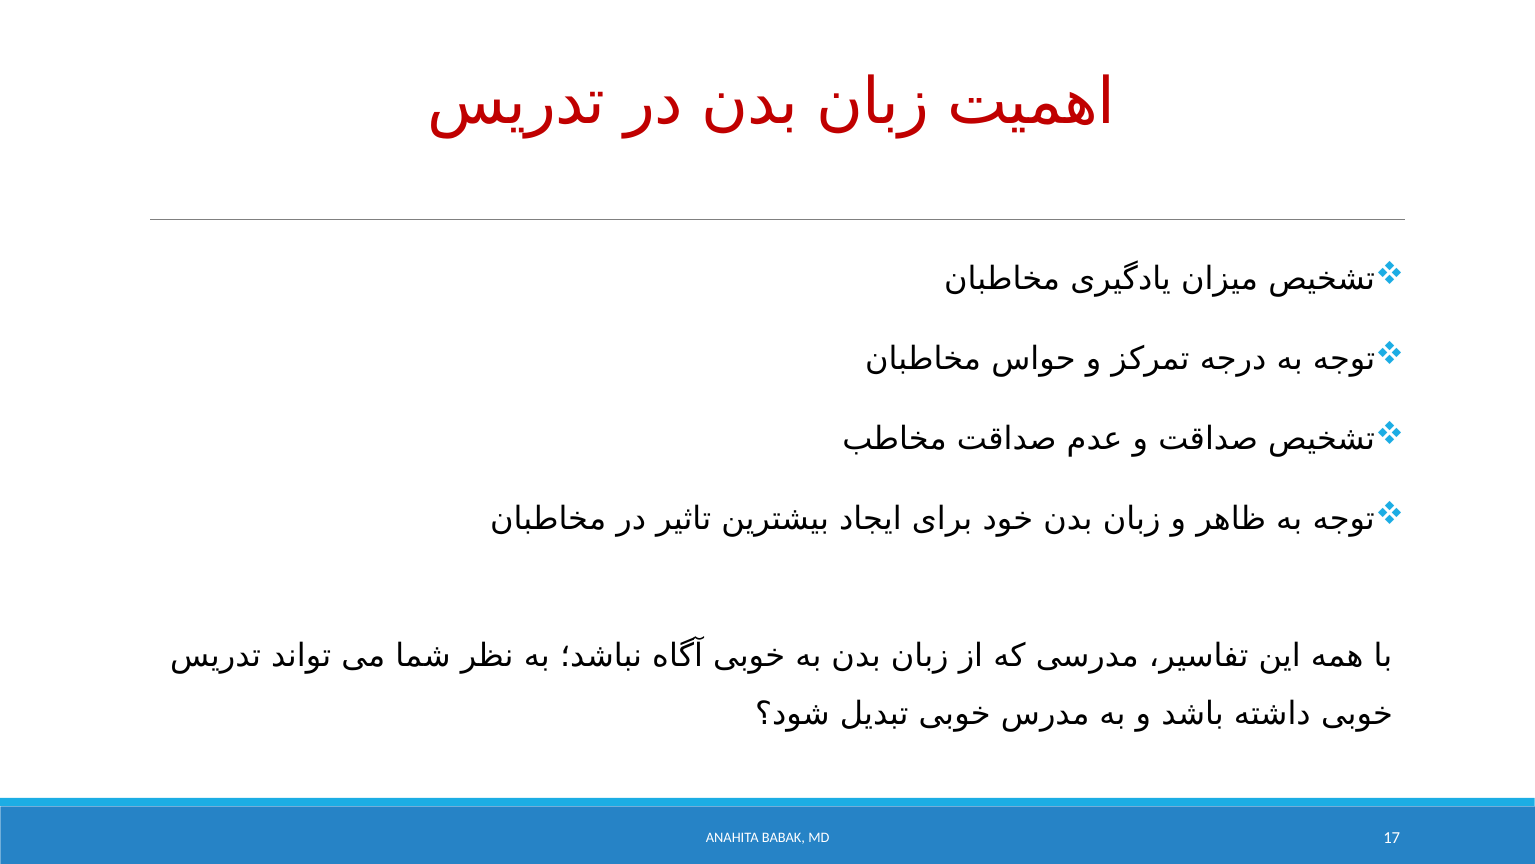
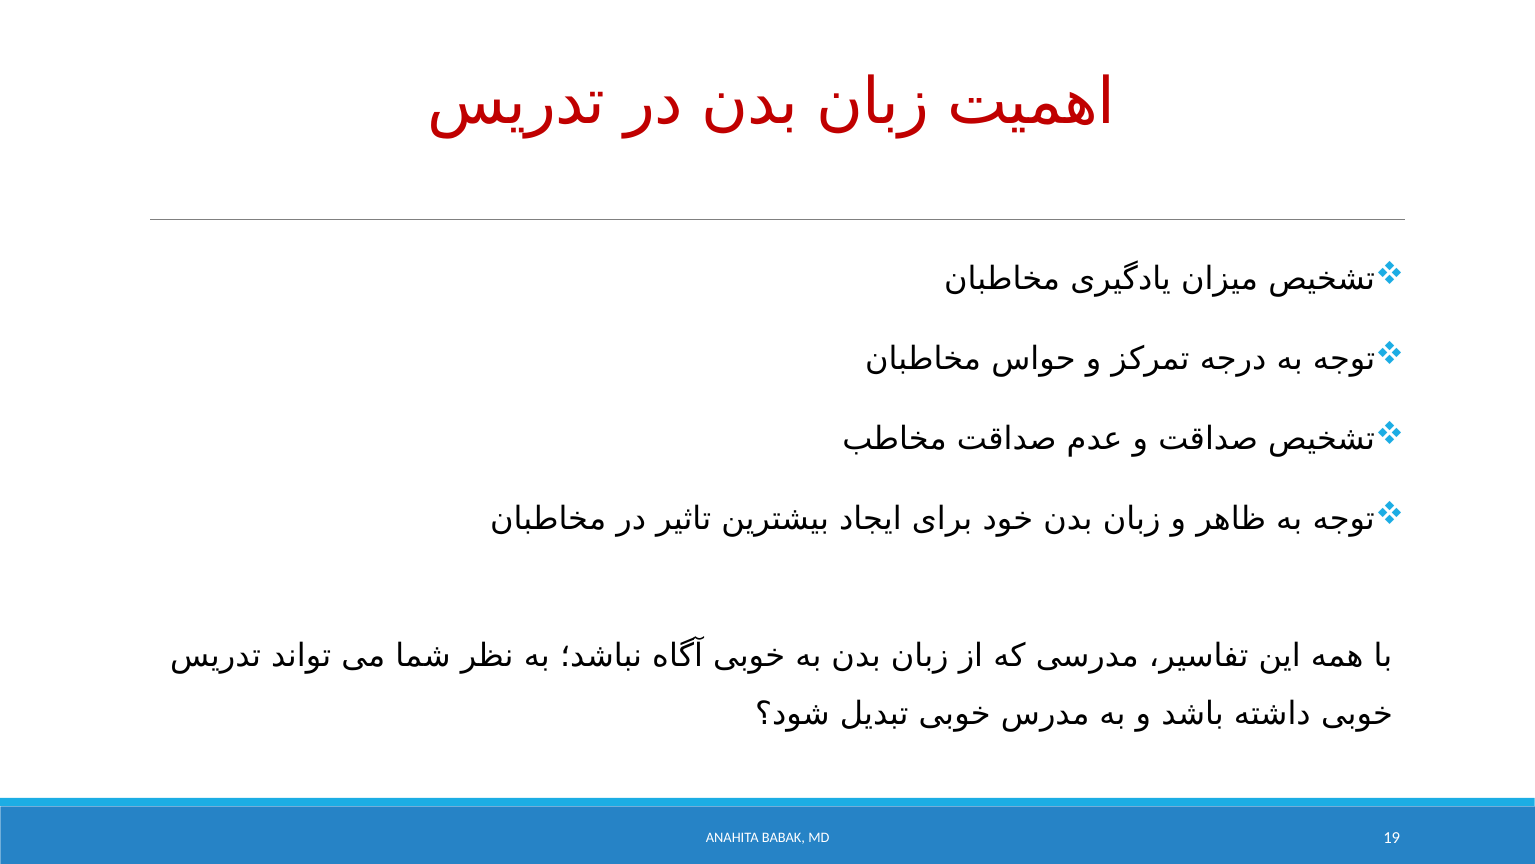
17: 17 -> 19 (1392, 837)
